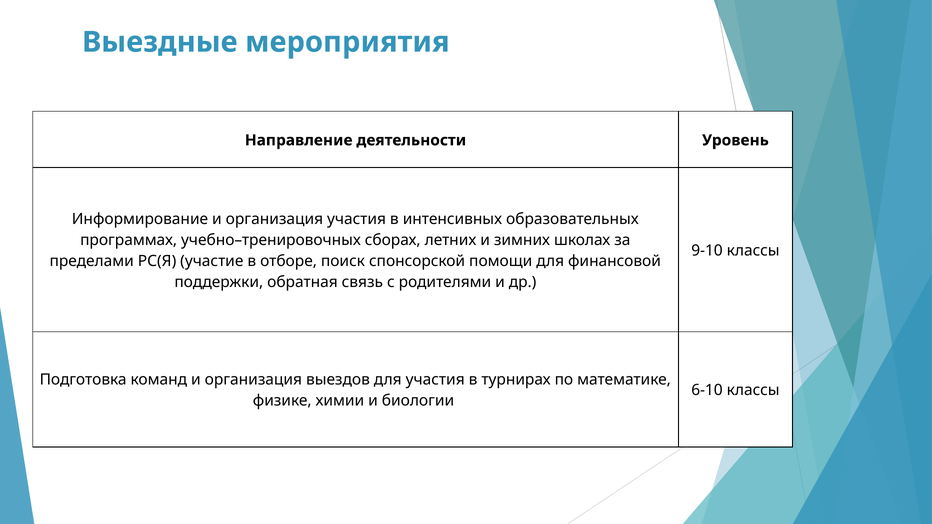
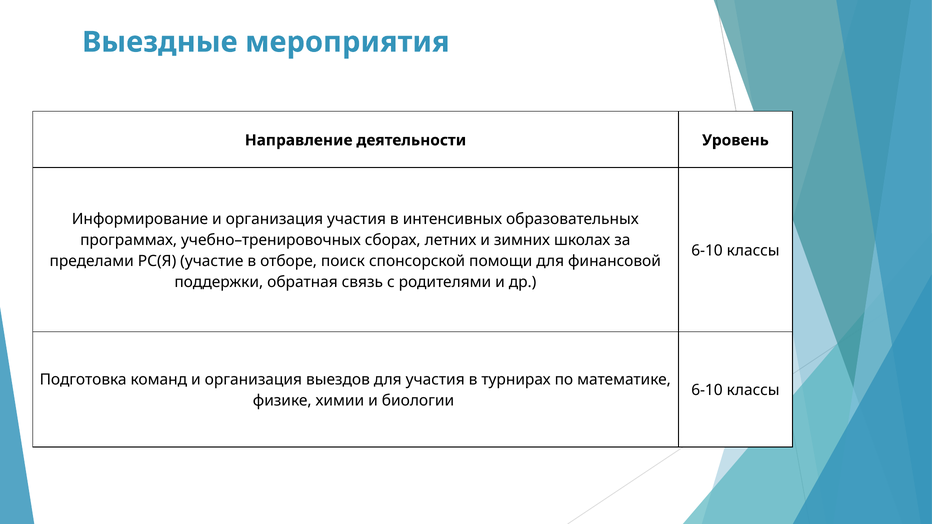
9-10: 9-10 -> 6-10 (707, 251)
